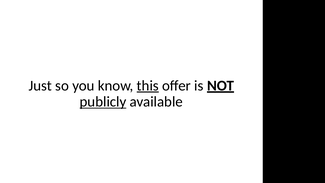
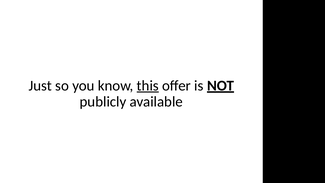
publicly underline: present -> none (103, 102)
